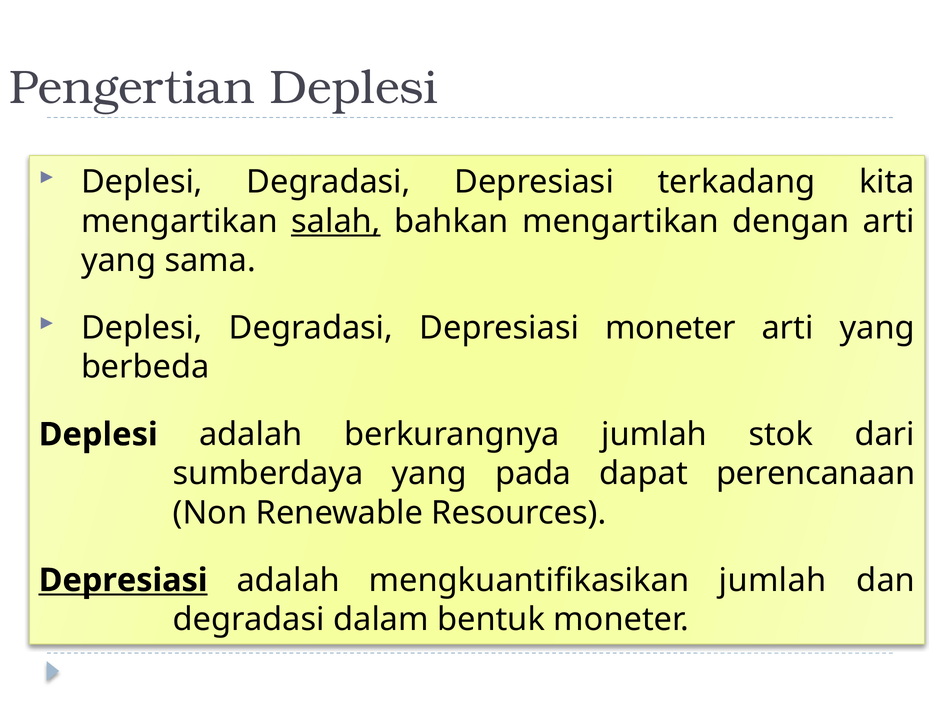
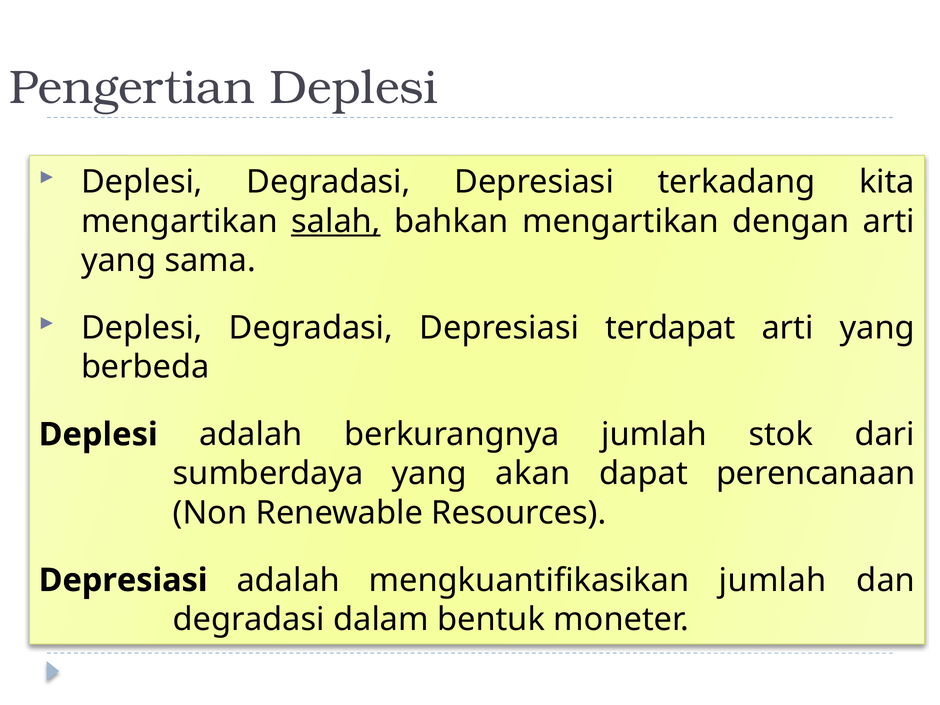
Depresiasi moneter: moneter -> terdapat (670, 328)
pada: pada -> akan (533, 474)
Depresiasi underline: present -> none (123, 580)
